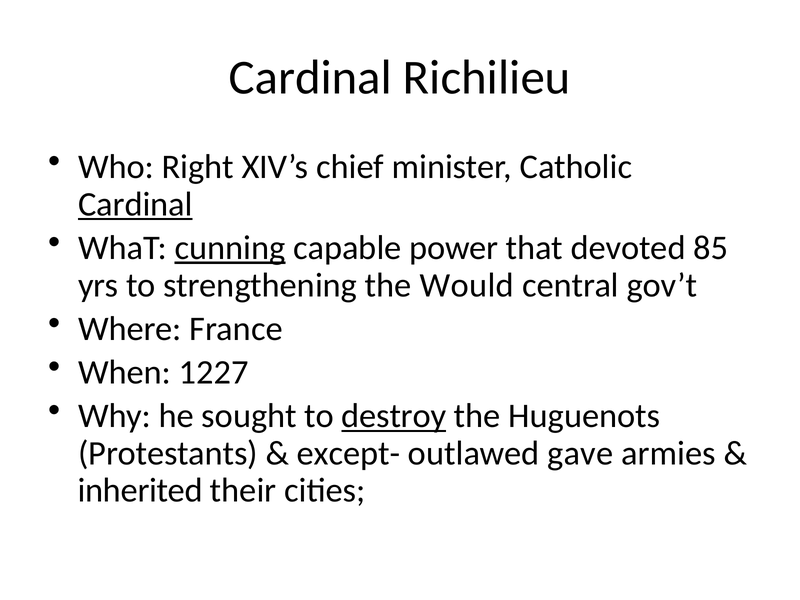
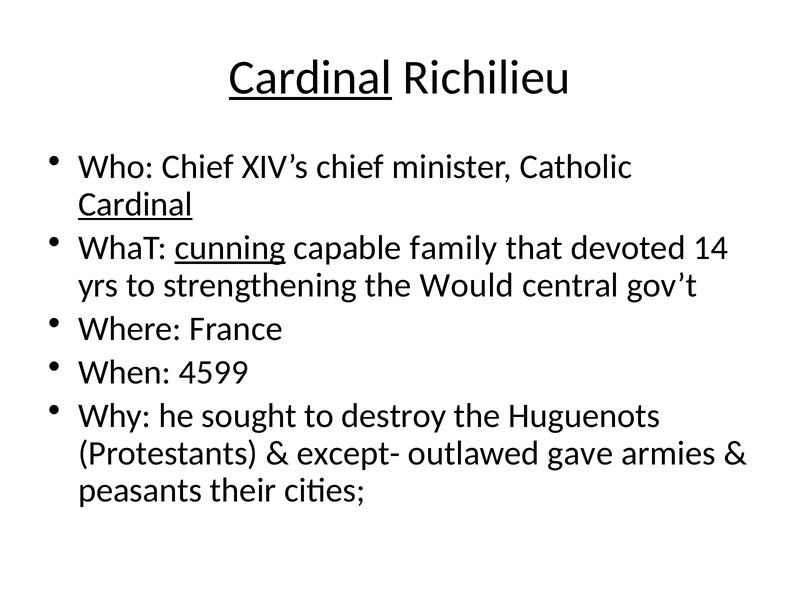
Cardinal underline: none -> present (310, 77)
Who Right: Right -> Chief (198, 167)
power: power -> family (454, 248)
85: 85 -> 14 (711, 248)
1227: 1227 -> 4599 (214, 372)
destroy underline: present -> none (394, 416)
inherited: inherited -> peasants (140, 490)
